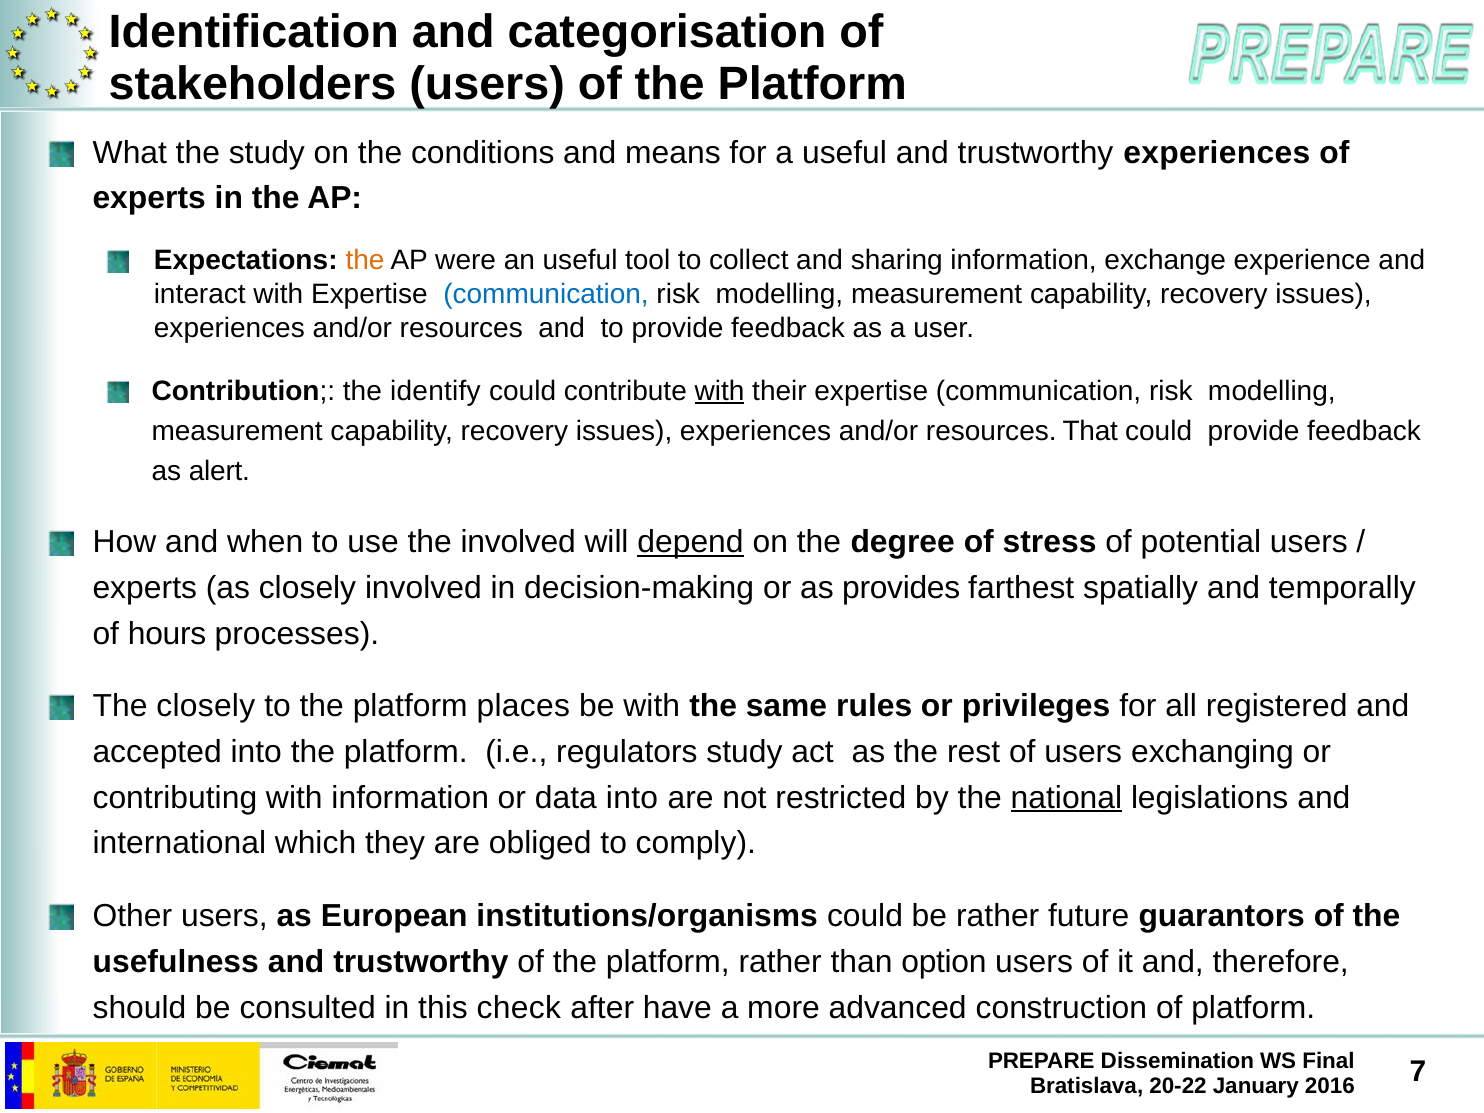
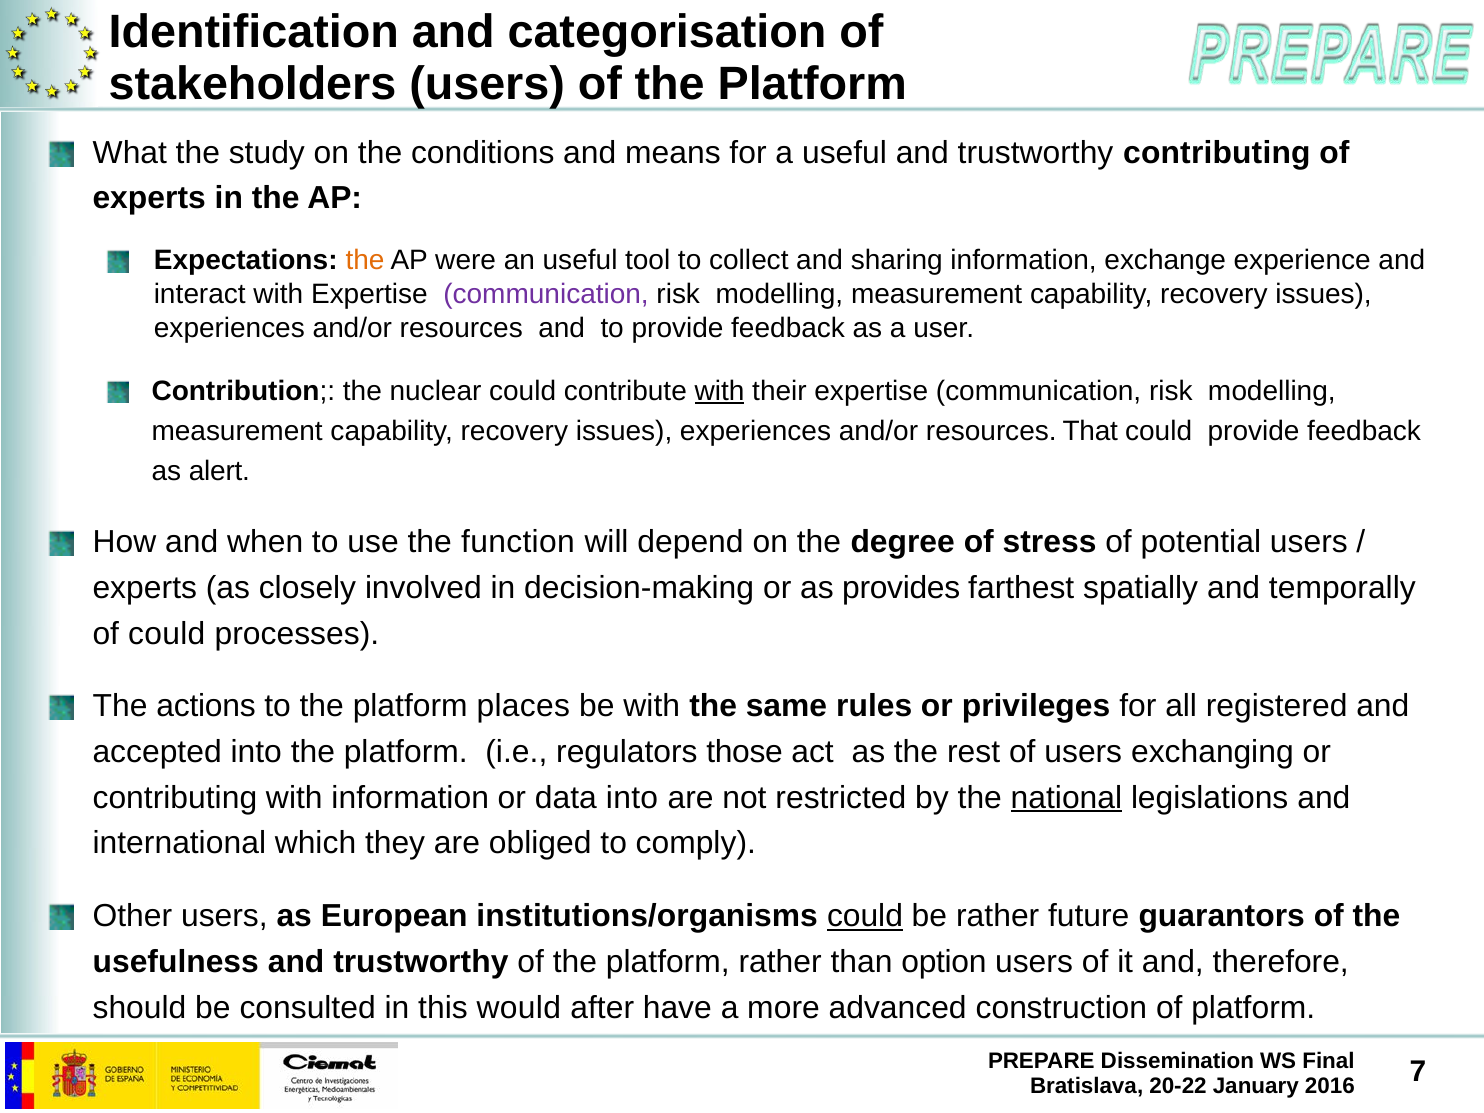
trustworthy experiences: experiences -> contributing (1217, 153)
communication colour: blue -> purple (546, 294)
identify: identify -> nuclear (436, 391)
the involved: involved -> function (518, 542)
depend underline: present -> none (691, 542)
of hours: hours -> could (167, 634)
The closely: closely -> actions (206, 706)
regulators study: study -> those (745, 752)
could underline: none -> present (865, 916)
check: check -> would (519, 1007)
